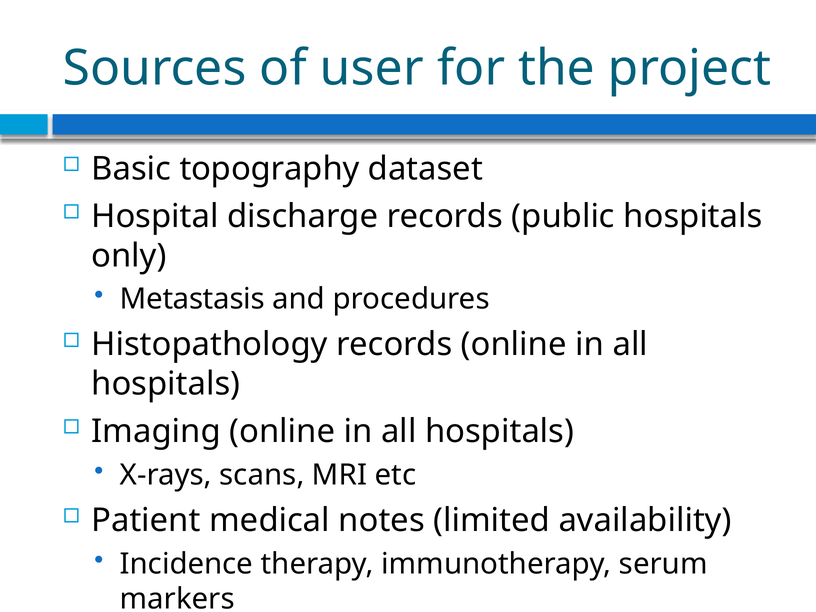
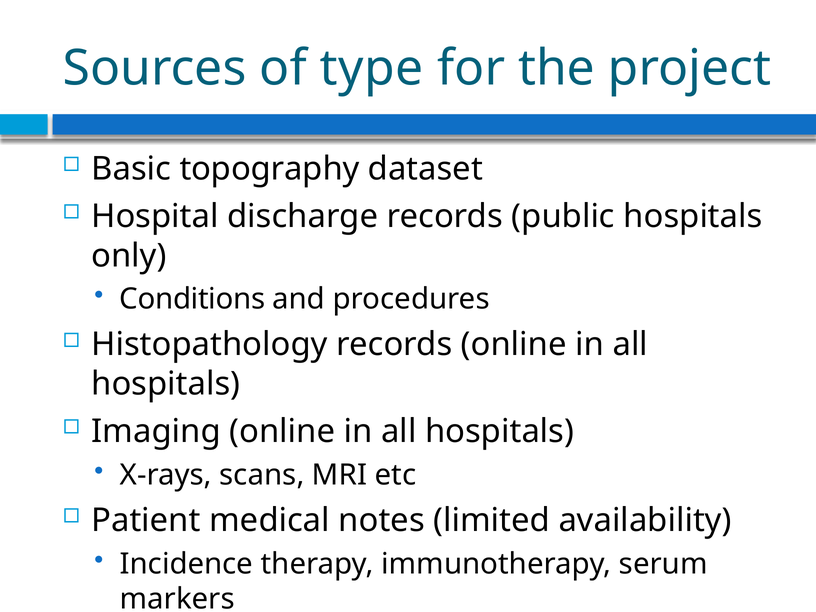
user: user -> type (372, 68)
Metastasis: Metastasis -> Conditions (192, 299)
